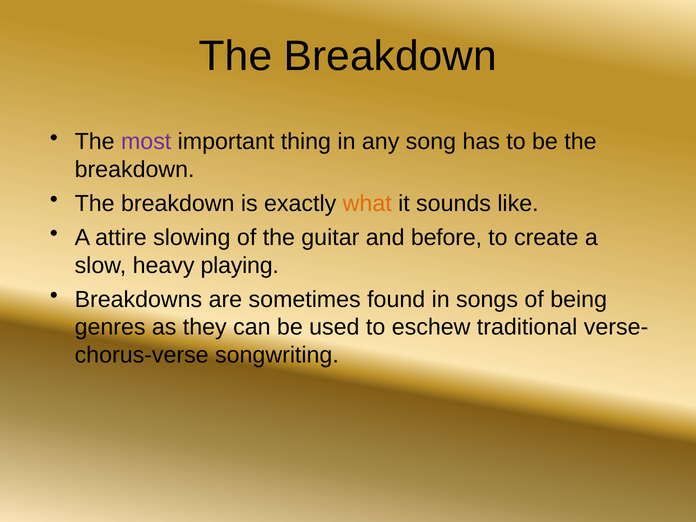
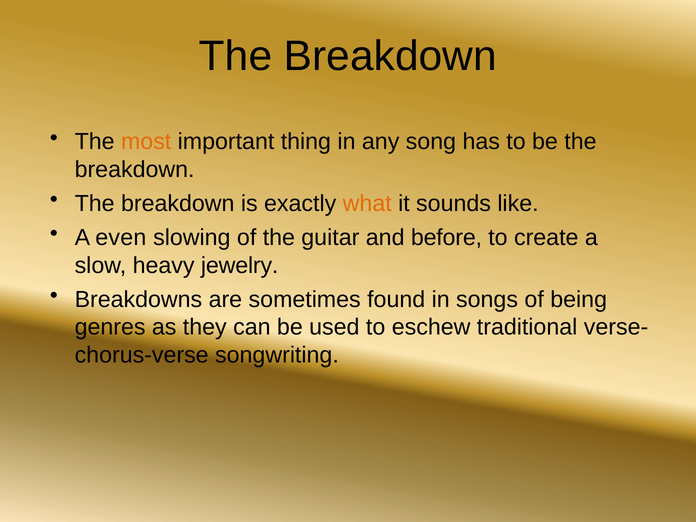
most colour: purple -> orange (146, 142)
attire: attire -> even (121, 238)
playing: playing -> jewelry (240, 265)
